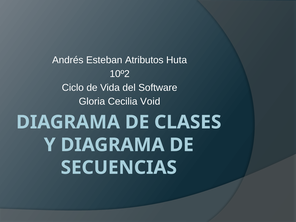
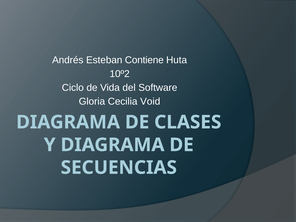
Atributos: Atributos -> Contiene (144, 60)
